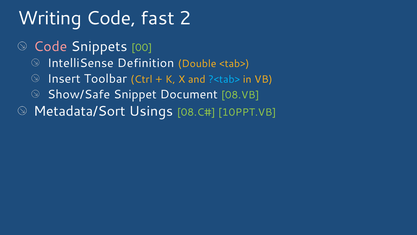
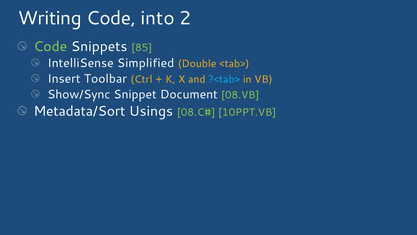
fast: fast -> into (158, 18)
Code colour: pink -> light green (50, 47)
00: 00 -> 85 (142, 48)
Definition: Definition -> Simplified (146, 63)
Show/Safe: Show/Safe -> Show/Sync (79, 94)
